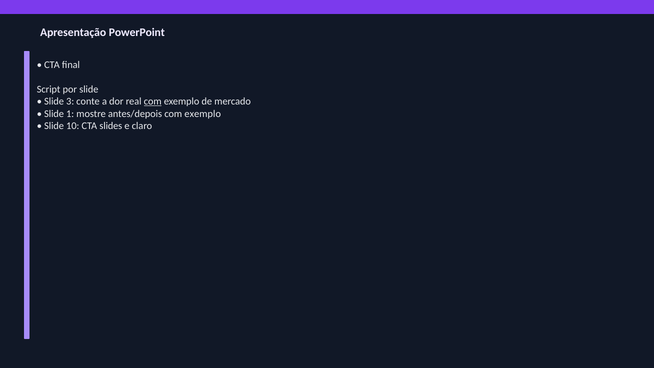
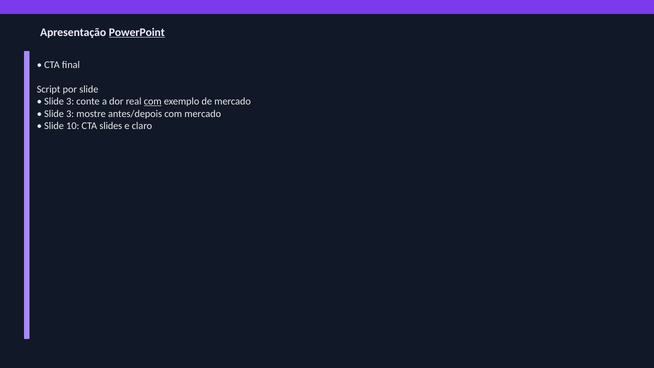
PowerPoint underline: none -> present (137, 32)
1: 1 -> 3 (70, 114)
antes/depois com exemplo: exemplo -> mercado (203, 114)
